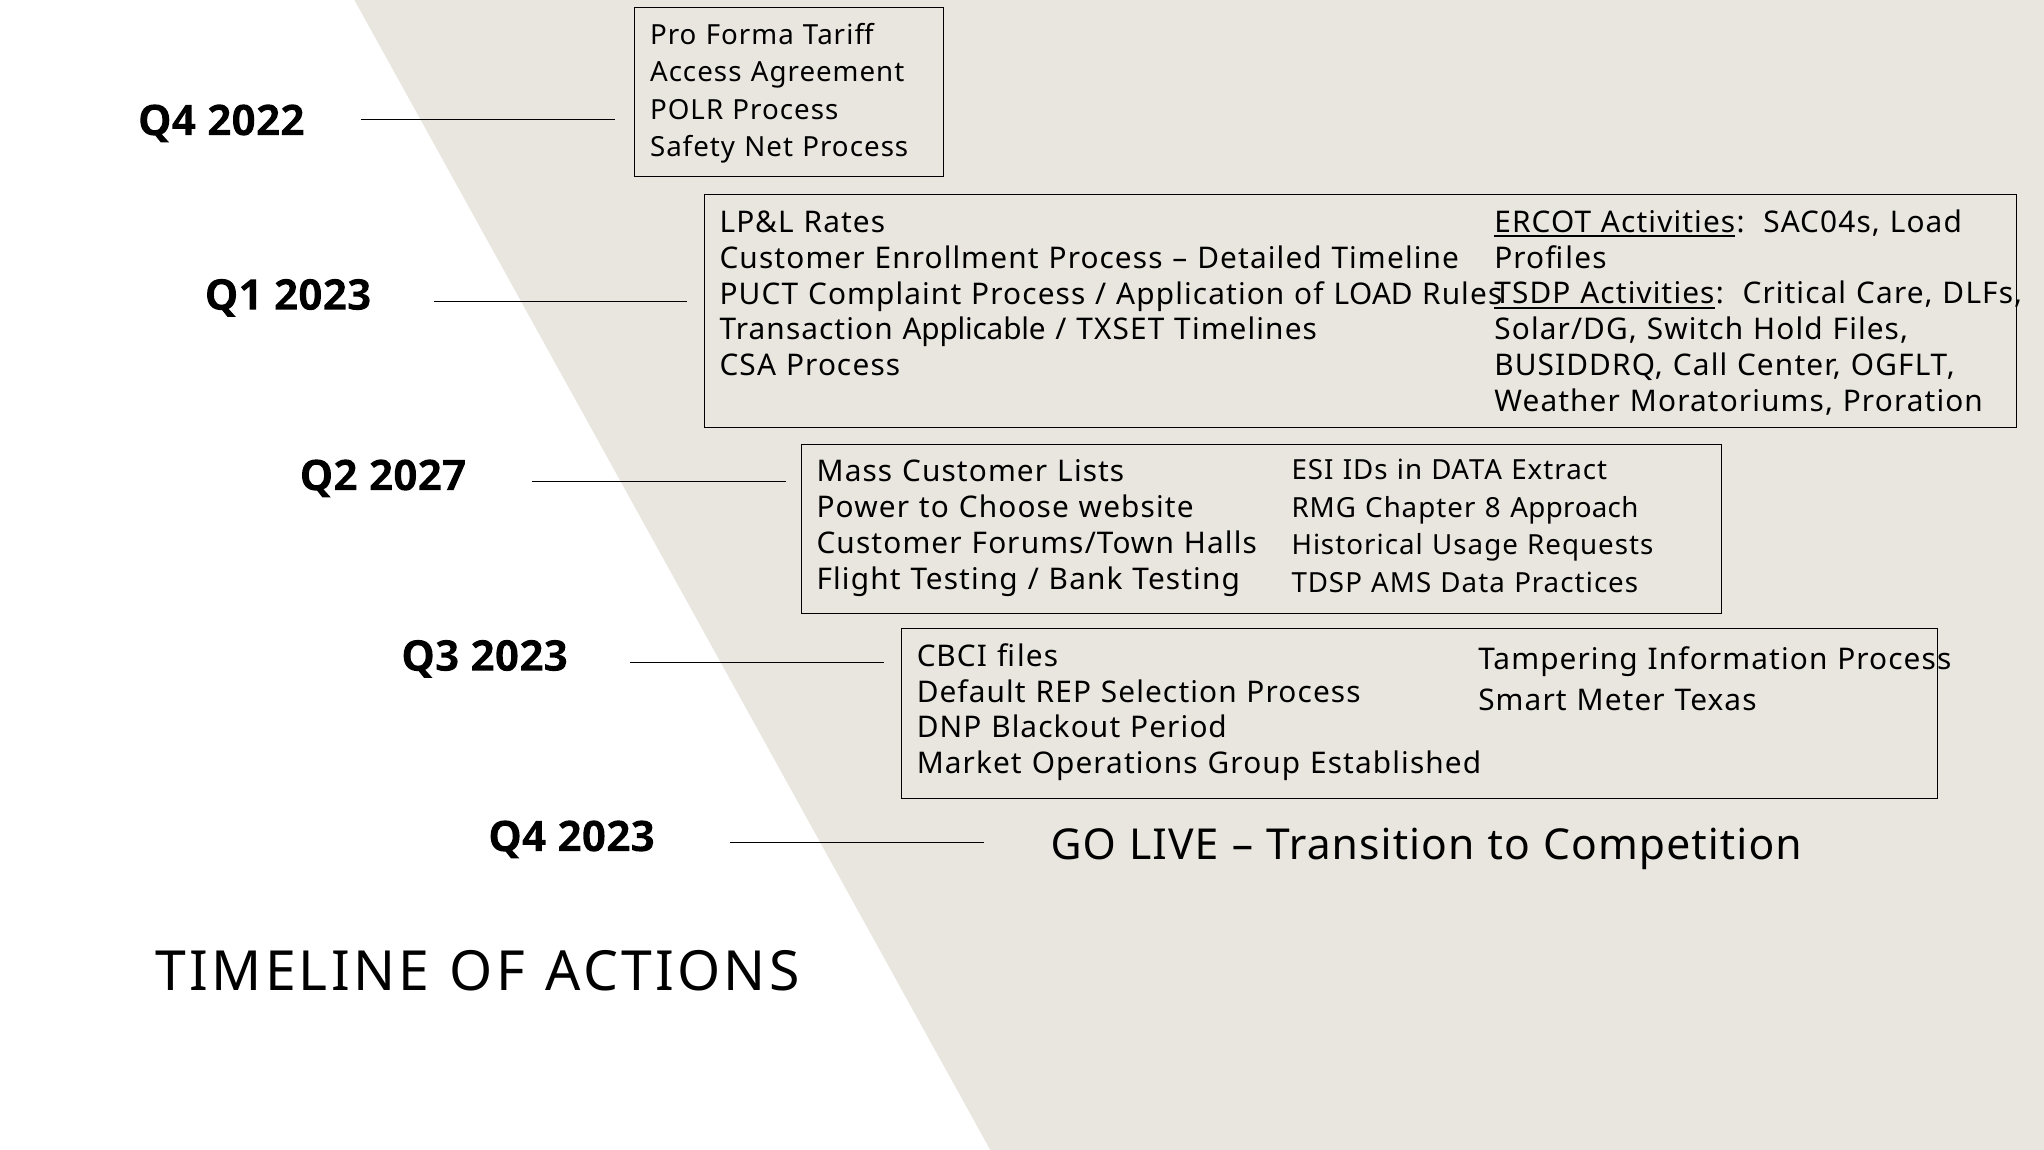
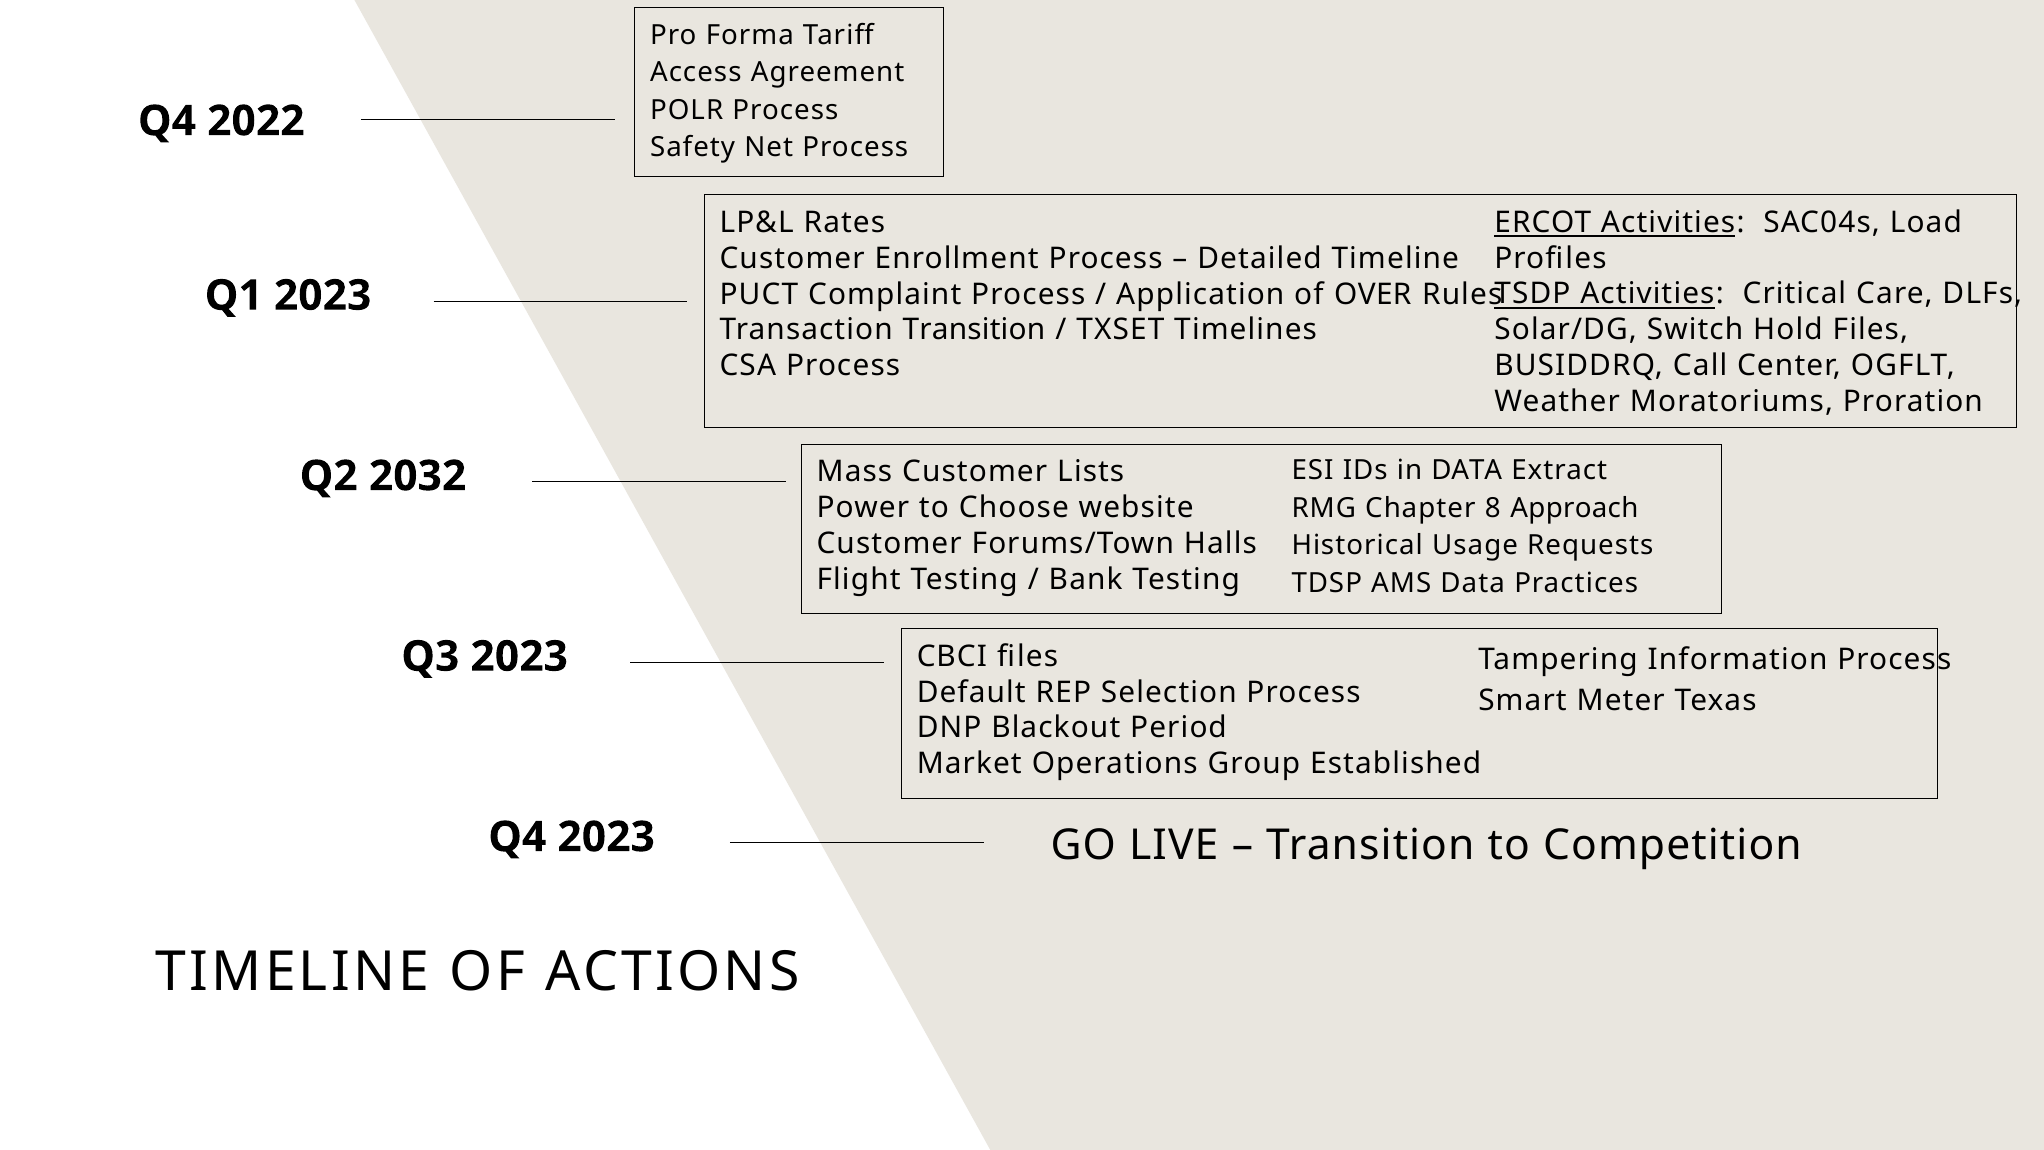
of LOAD: LOAD -> OVER (1373, 294)
Transaction Applicable: Applicable -> Transition (974, 330)
2027: 2027 -> 2032 (418, 476)
